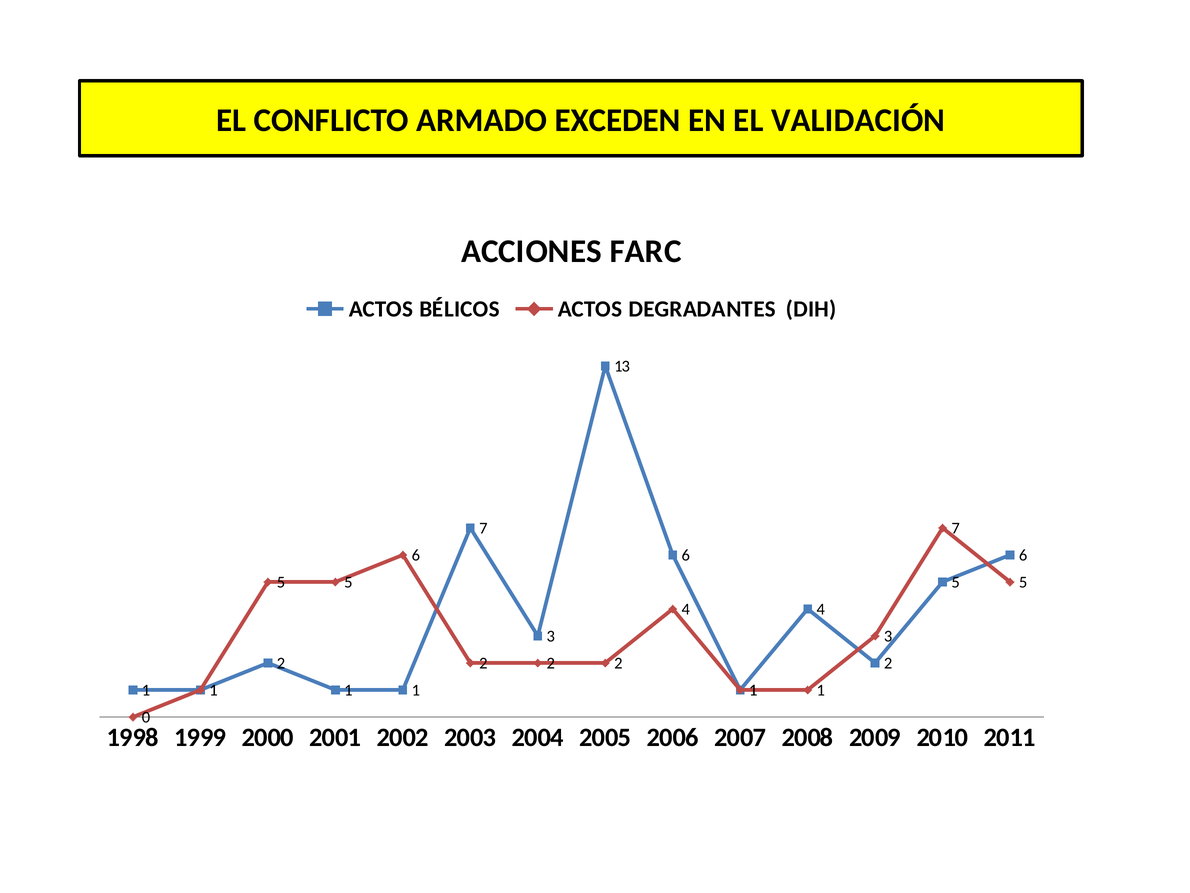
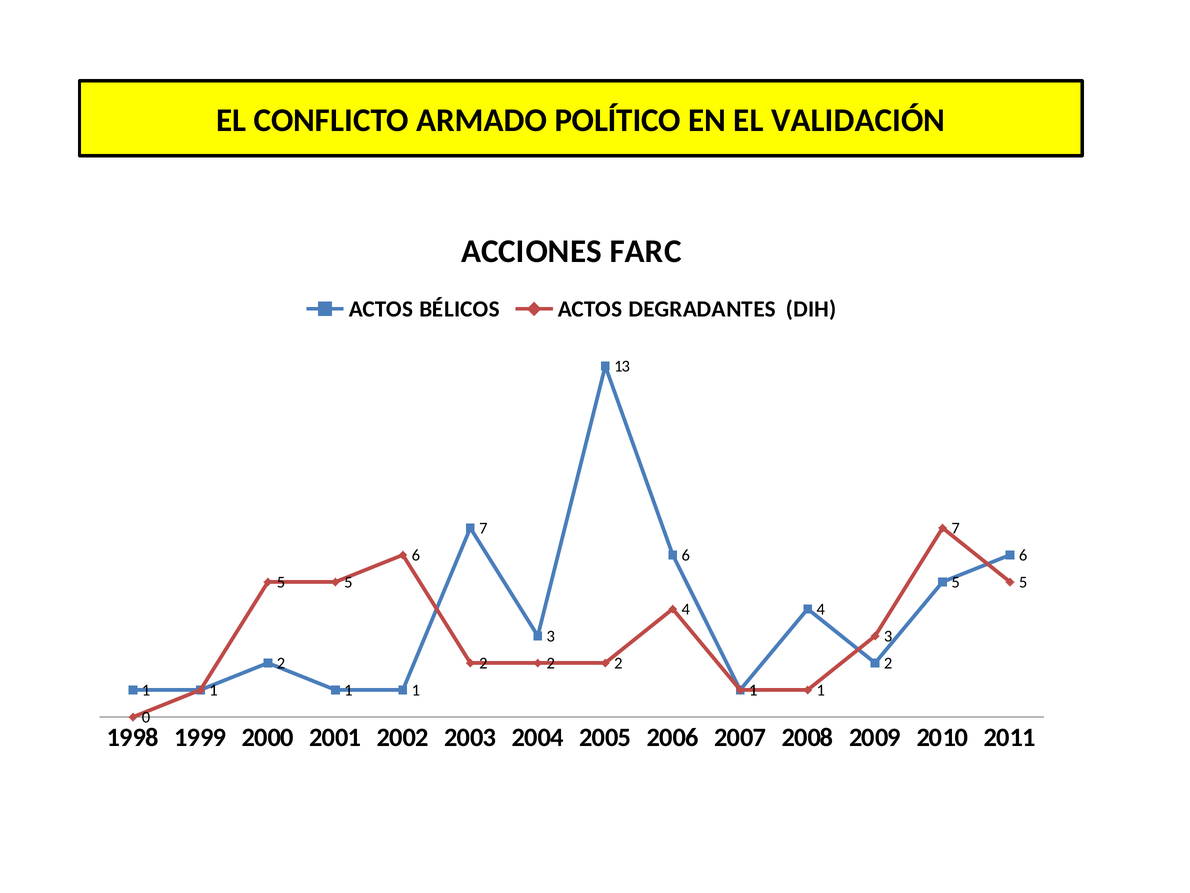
EXCEDEN: EXCEDEN -> POLÍTICO (618, 121)
